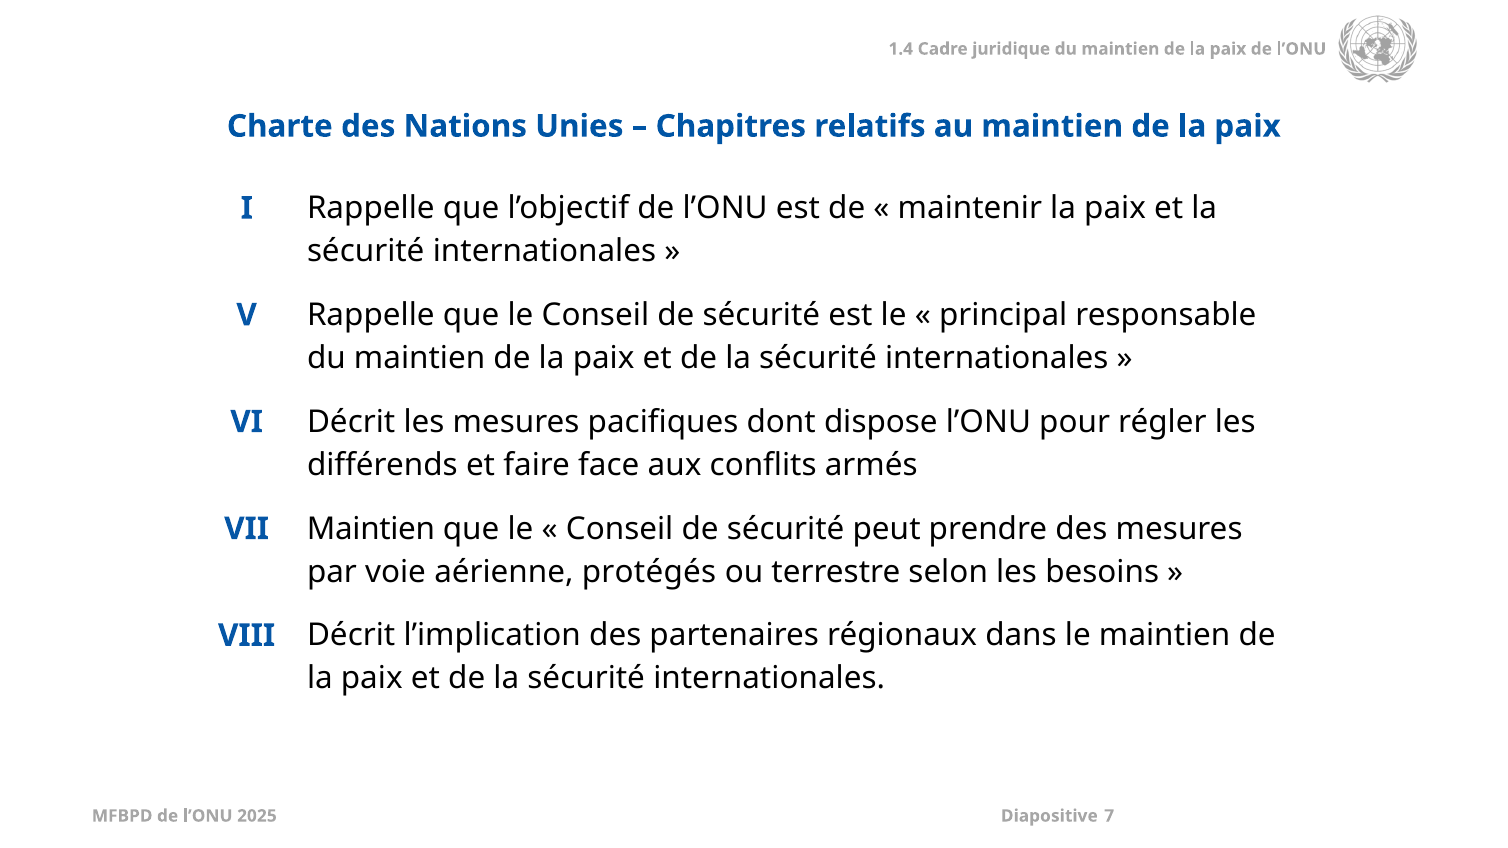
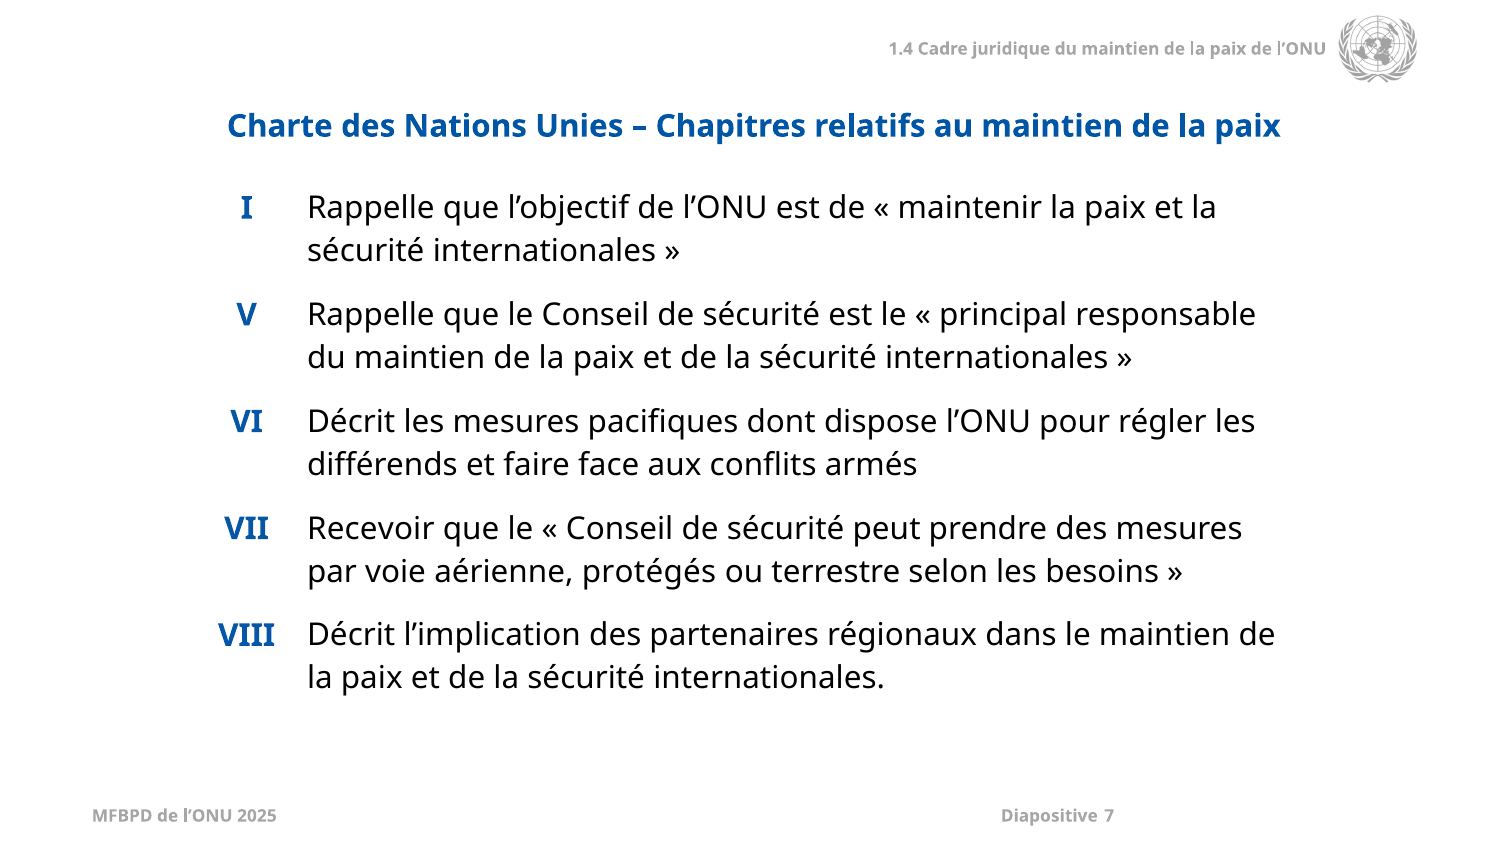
VII Maintien: Maintien -> Recevoir (371, 529)
